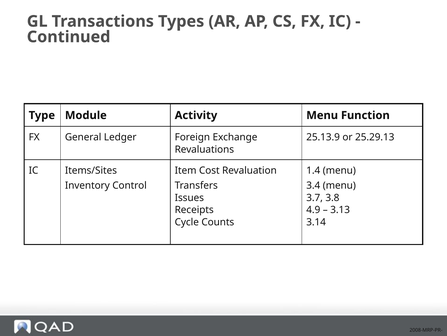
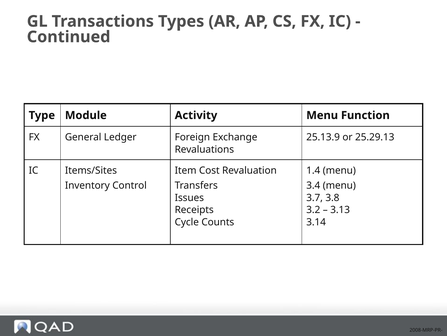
4.9: 4.9 -> 3.2 (313, 209)
